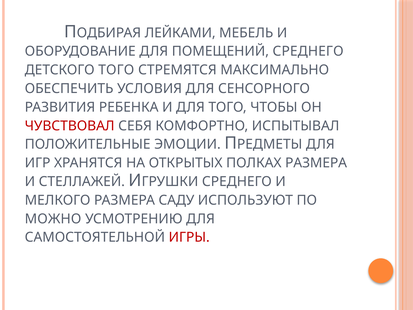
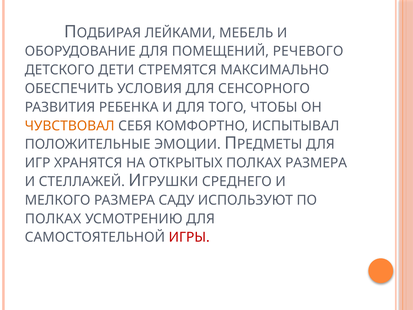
ПОМЕЩЕНИЙ СРЕДНЕГО: СРЕДНЕГО -> РЕЧЕВОГО (308, 51)
ДЕТСКОГО ТОГО: ТОГО -> ДЕТИ (116, 70)
ЧУВСТВОВАЛ colour: red -> orange (70, 126)
МОЖНО: МОЖНО -> ПОЛКАХ (53, 219)
